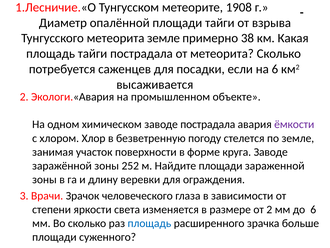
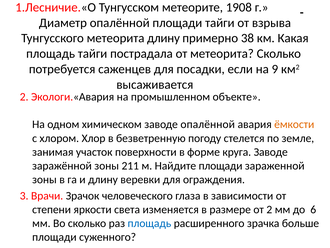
метеорита земле: земле -> длину (163, 38)
на 6: 6 -> 9 (275, 69)
заводе пострадала: пострадала -> опалённой (208, 124)
ёмкости colour: purple -> orange (294, 124)
252: 252 -> 211 (130, 165)
